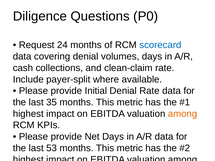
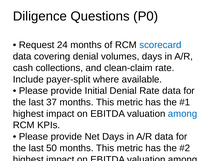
35: 35 -> 37 (52, 102)
among colour: orange -> blue (183, 114)
53: 53 -> 50 (52, 148)
